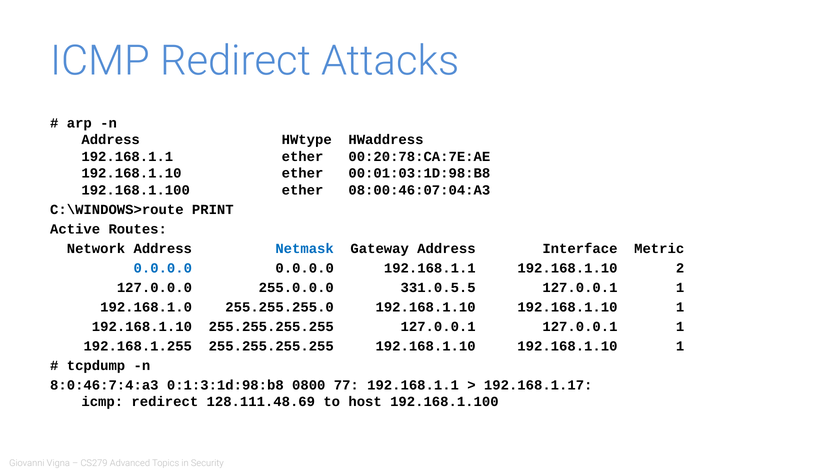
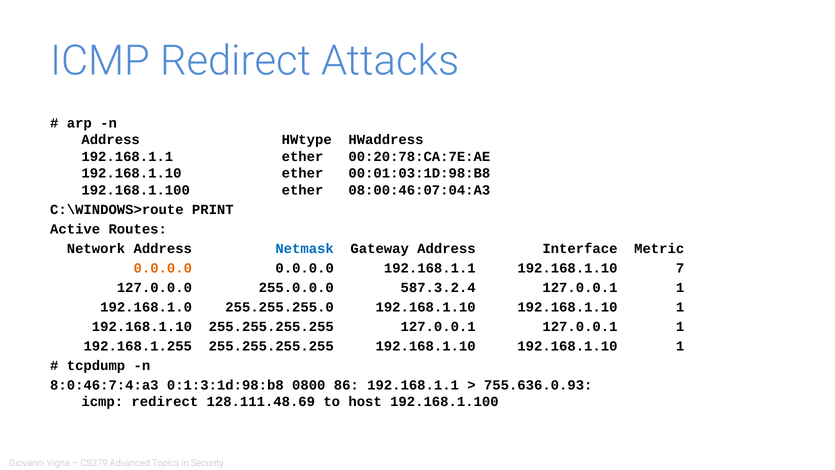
0.0.0.0 colour: blue -> orange (163, 268)
2: 2 -> 7 (680, 268)
331.0.5.5: 331.0.5.5 -> 587.3.2.4 (438, 287)
77: 77 -> 86 (346, 385)
192.168.1.17: 192.168.1.17 -> 755.636.0.93 (538, 385)
